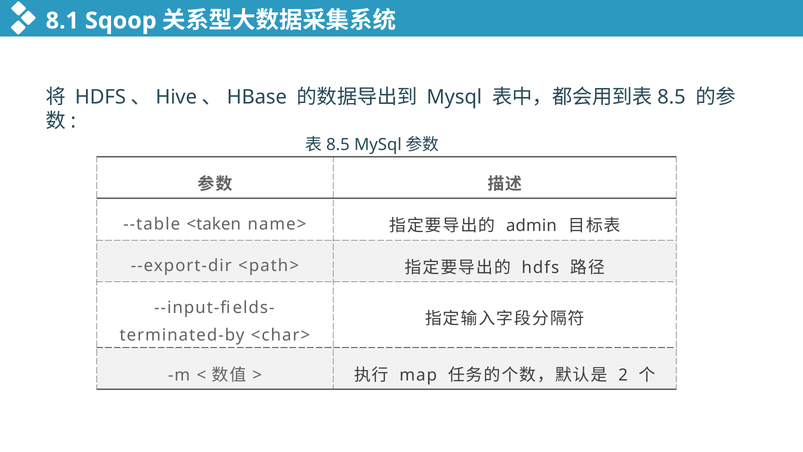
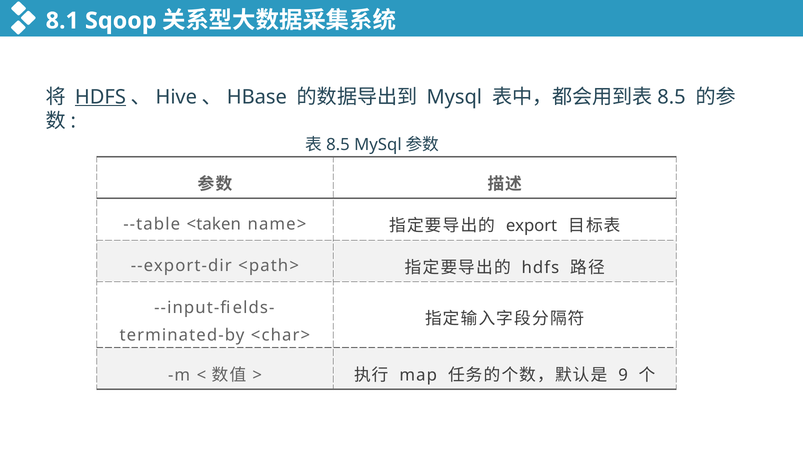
HDFS underline: none -> present (100, 97)
admin: admin -> export (532, 226)
2: 2 -> 9 (623, 375)
